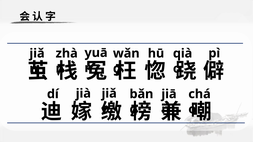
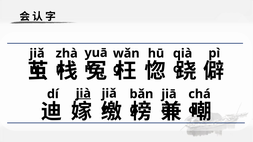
jià underline: none -> present (83, 94)
